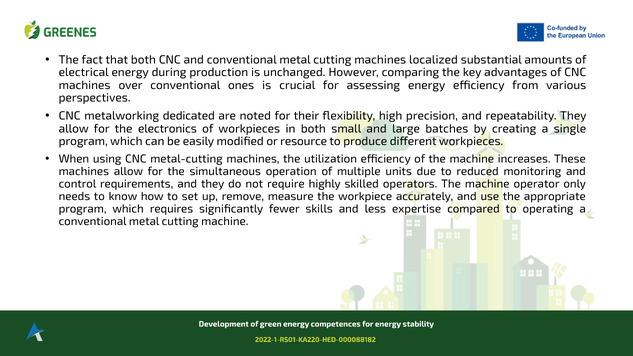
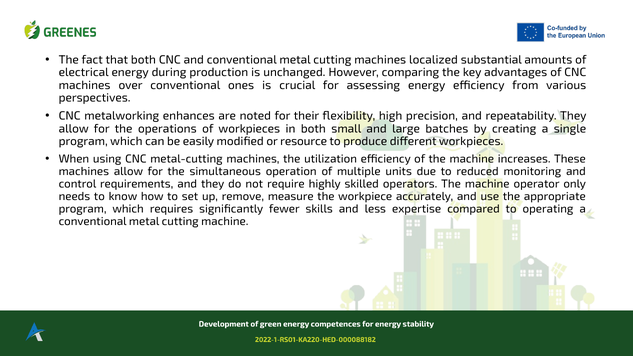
dedicated: dedicated -> enhances (189, 116)
electronics: electronics -> operations (167, 129)
